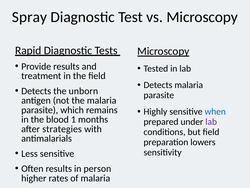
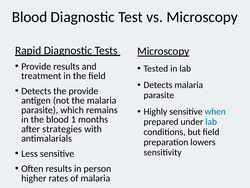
Spray: Spray -> Blood (30, 17)
the unborn: unborn -> provide (83, 91)
lab colour: purple -> blue (211, 122)
